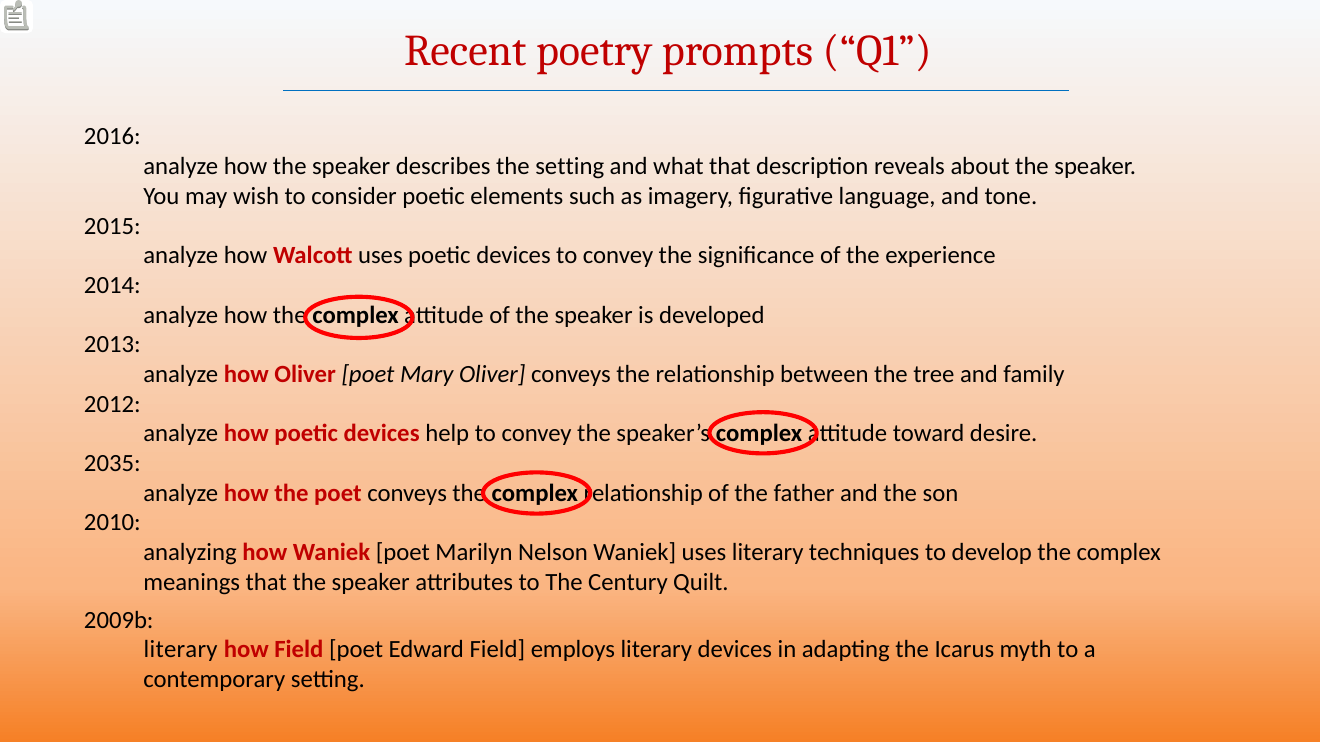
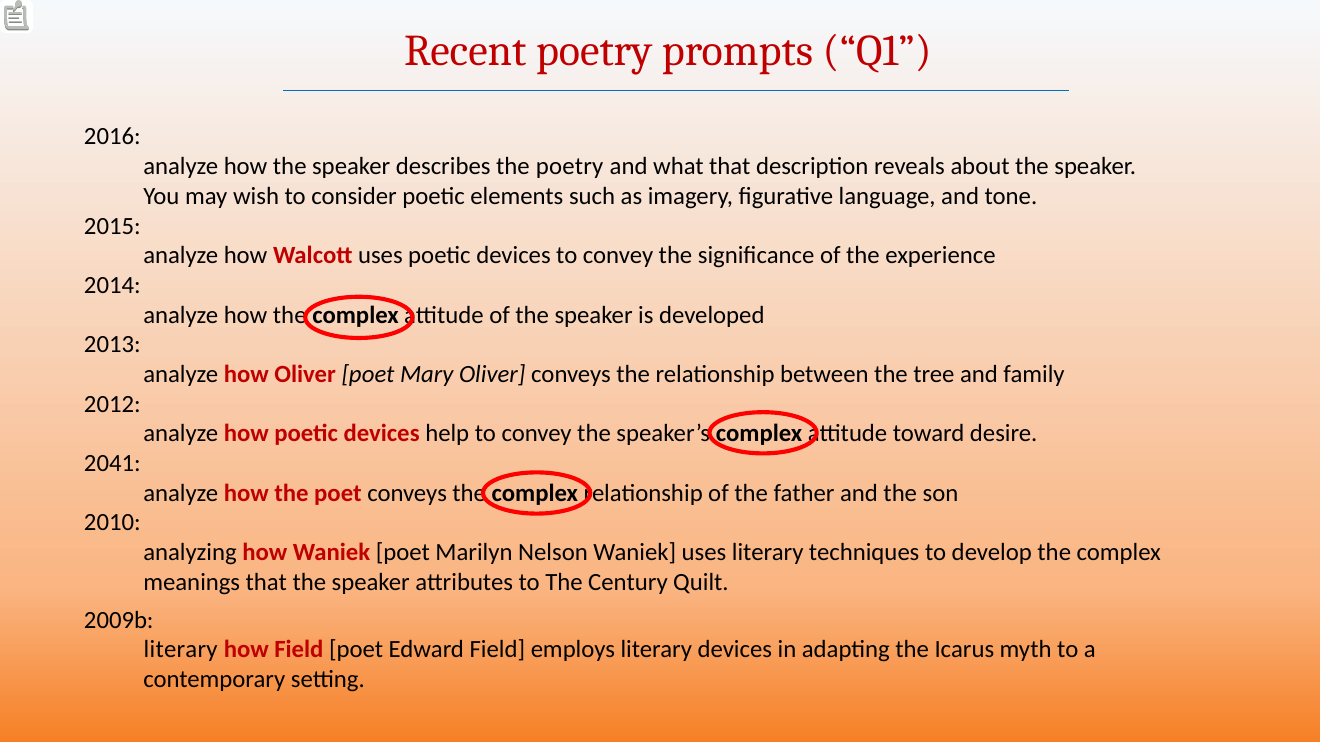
the setting: setting -> poetry (570, 167)
2035: 2035 -> 2041 (112, 464)
